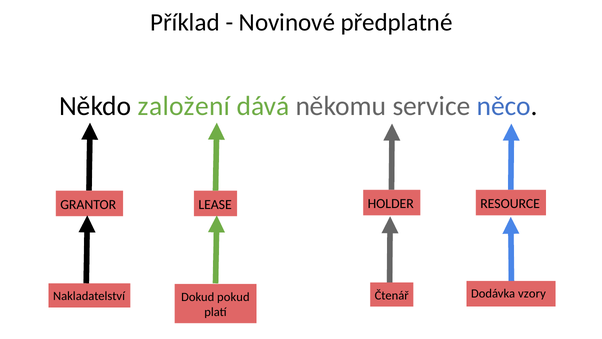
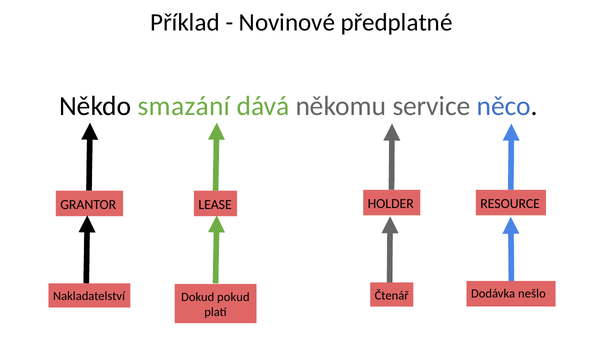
založení: založení -> smazání (184, 106)
vzory: vzory -> nešlo (532, 294)
